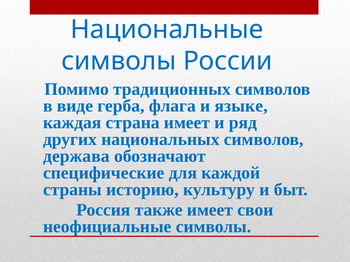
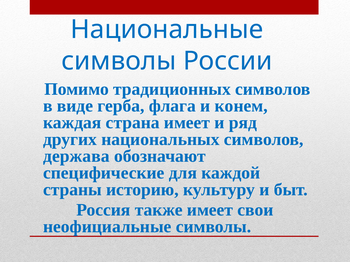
языке: языке -> конем (241, 106)
